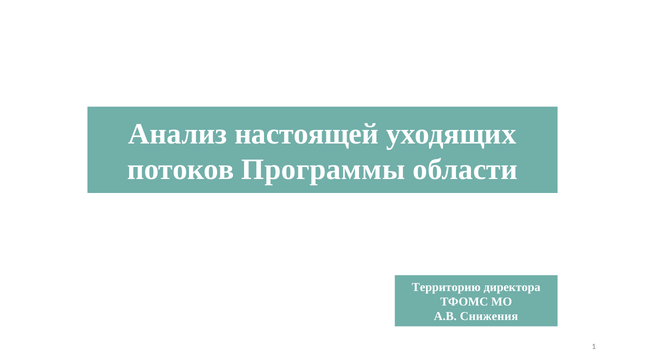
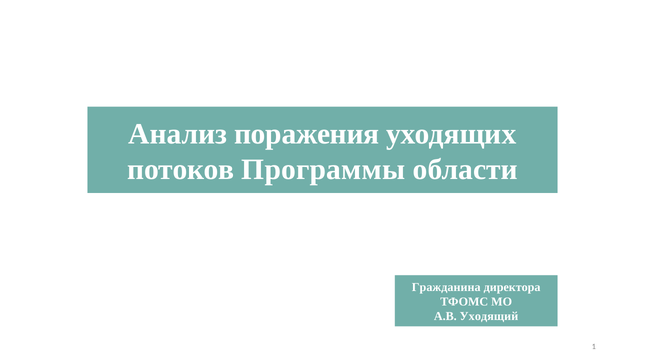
настоящей: настоящей -> поражения (307, 134)
Территорию: Территорию -> Гражданина (446, 287)
Снижения: Снижения -> Уходящий (489, 316)
